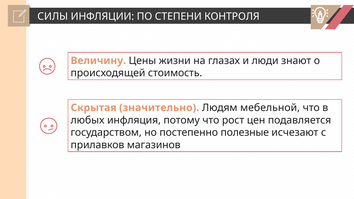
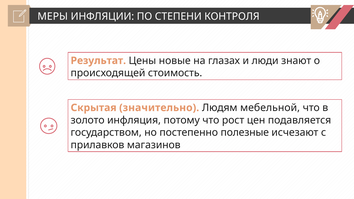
СИЛЫ: СИЛЫ -> МЕРЫ (53, 16)
Величину: Величину -> Результат (98, 61)
жизни: жизни -> новые (175, 61)
любых: любых -> золото (88, 120)
